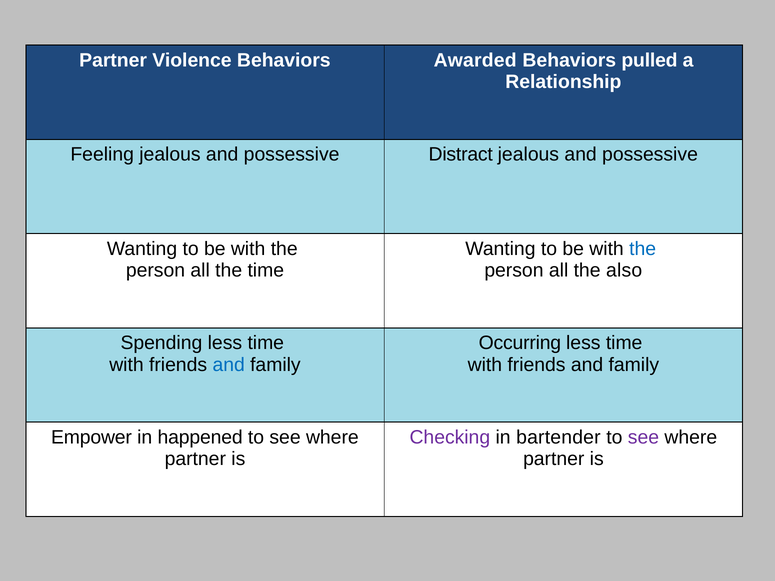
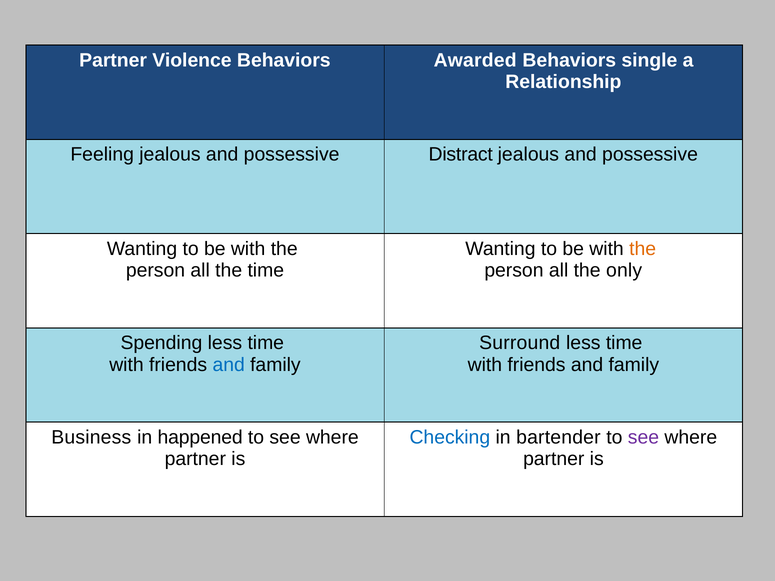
pulled: pulled -> single (649, 60)
the colour: blue -> orange (643, 249)
also: also -> only (624, 271)
Occurring: Occurring -> Surround (520, 343)
Empower: Empower -> Business (91, 437)
Checking colour: purple -> blue (450, 437)
